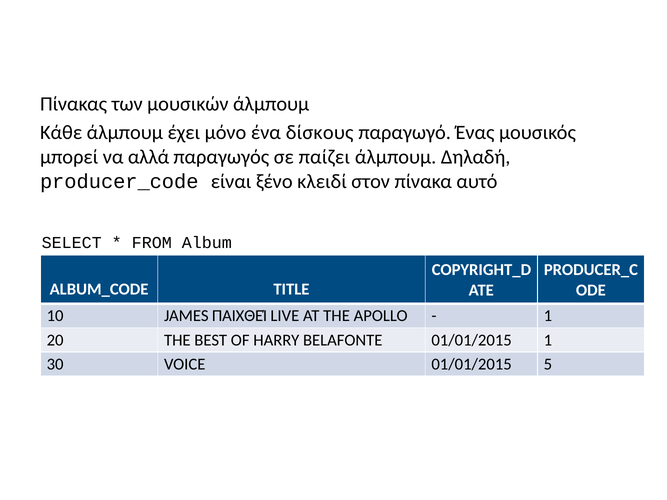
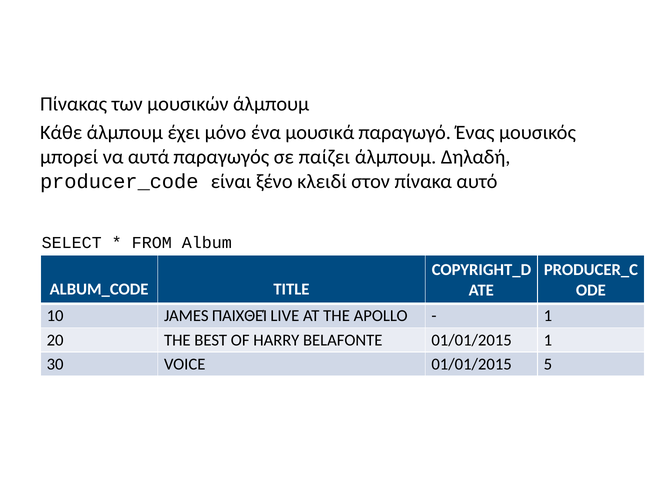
δίσκους: δίσκους -> μουσικά (320, 133)
αλλά: αλλά -> αυτά (149, 157)
